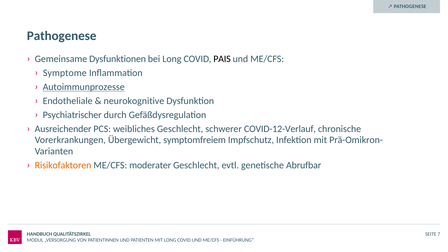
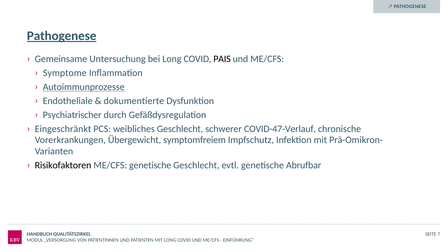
Pathogenese underline: none -> present (62, 36)
Dysfunktionen: Dysfunktionen -> Untersuchung (118, 59)
neurokognitive: neurokognitive -> dokumentierte (134, 101)
Ausreichender: Ausreichender -> Eingeschränkt (63, 129)
COVID-12-Verlauf: COVID-12-Verlauf -> COVID-47-Verlauf (280, 129)
Risikofaktoren colour: orange -> black (63, 165)
ME/CFS moderater: moderater -> genetische (150, 165)
